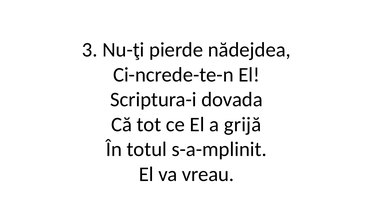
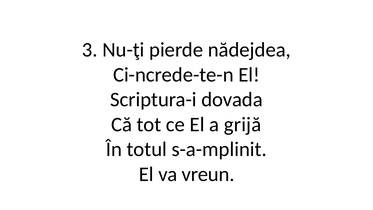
vreau: vreau -> vreun (208, 174)
